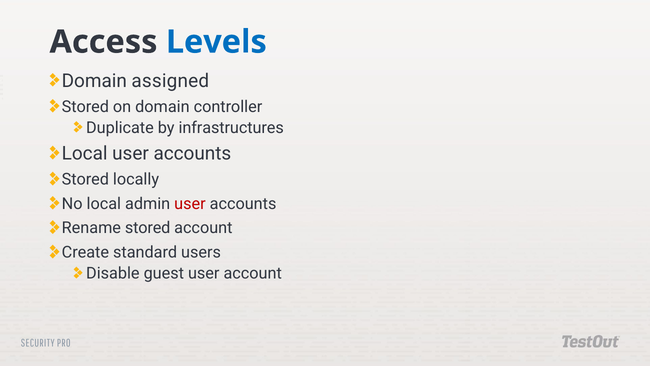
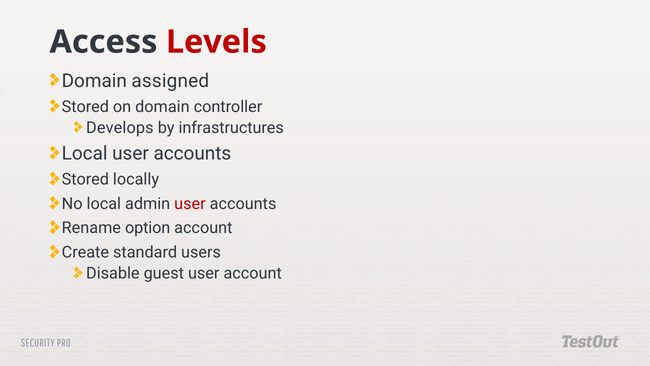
Levels colour: blue -> red (216, 42)
Duplicate: Duplicate -> Develops (120, 128)
Rename stored: stored -> option (148, 228)
